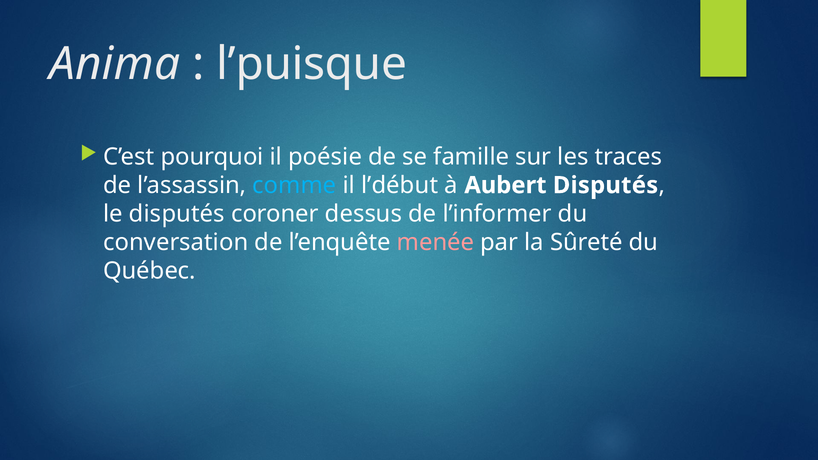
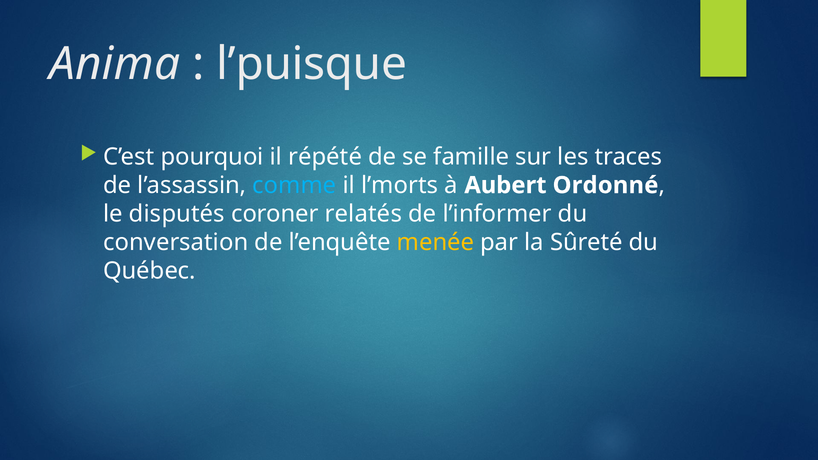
poésie: poésie -> répété (325, 157)
l’début: l’début -> l’morts (400, 185)
Aubert Disputés: Disputés -> Ordonné (606, 185)
dessus: dessus -> relatés (363, 214)
menée colour: pink -> yellow (435, 242)
